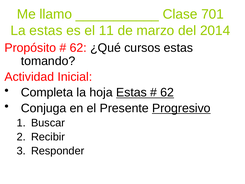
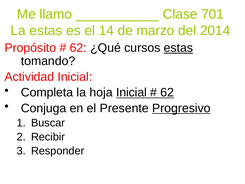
11: 11 -> 14 (106, 31)
estas underline: none -> present (178, 48)
hoja Estas: Estas -> Inicial (131, 92)
